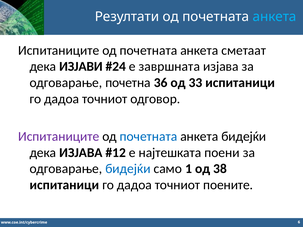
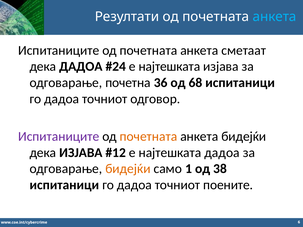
дека ИЗЈАВИ: ИЗЈАВИ -> ДАДОА (81, 67)
завршната: завршната -> најтешката (169, 67)
33: 33 -> 68 (195, 83)
почетната colour: blue -> orange (148, 137)
најтешката поени: поени -> дадоа (222, 153)
бидејќи colour: blue -> orange (128, 169)
